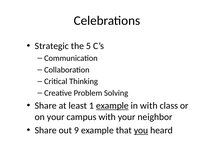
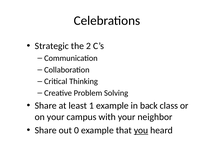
5: 5 -> 2 (88, 46)
example underline: present -> none (112, 106)
in with: with -> back (149, 106)
9: 9 -> 0 (77, 131)
